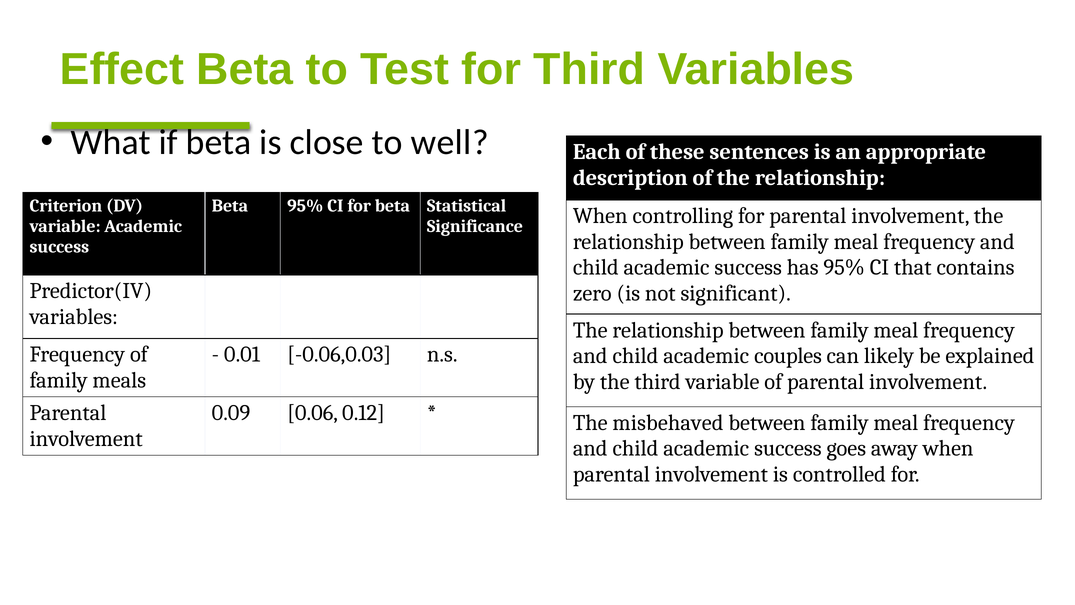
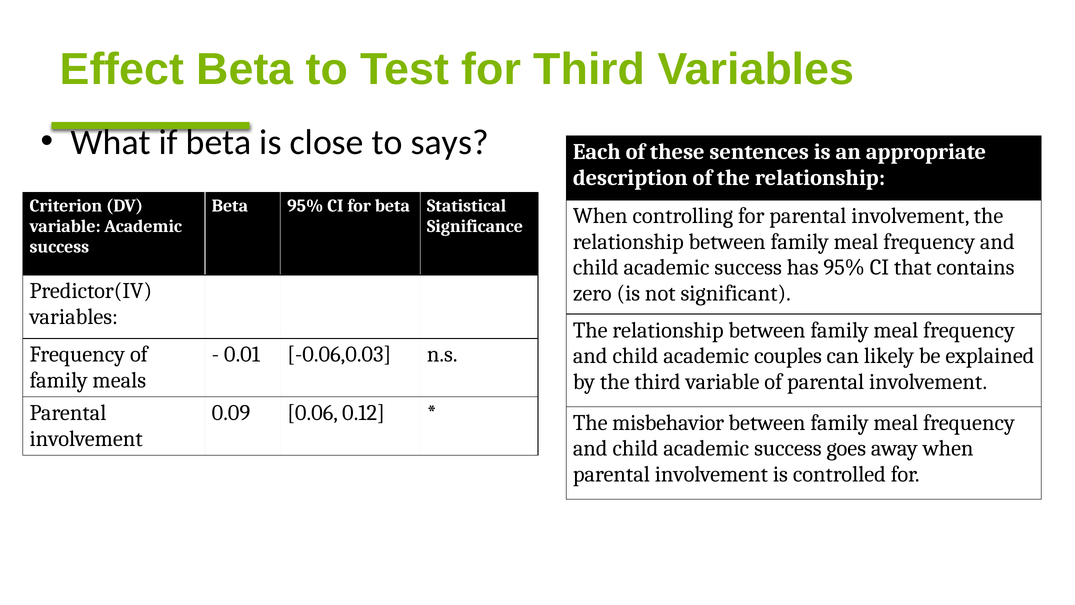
well: well -> says (450, 142)
misbehaved: misbehaved -> misbehavior (668, 422)
